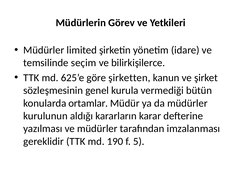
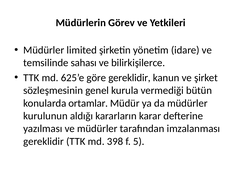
seçim: seçim -> sahası (84, 63)
göre şirketten: şirketten -> gereklidir (130, 78)
190: 190 -> 398 (115, 142)
